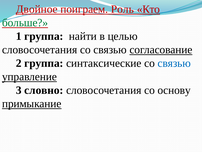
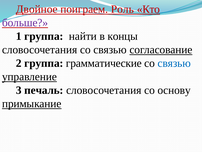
больше colour: green -> purple (25, 23)
целью: целью -> концы (123, 36)
синтаксические: синтаксические -> грамматические (104, 63)
словно: словно -> печаль (44, 90)
